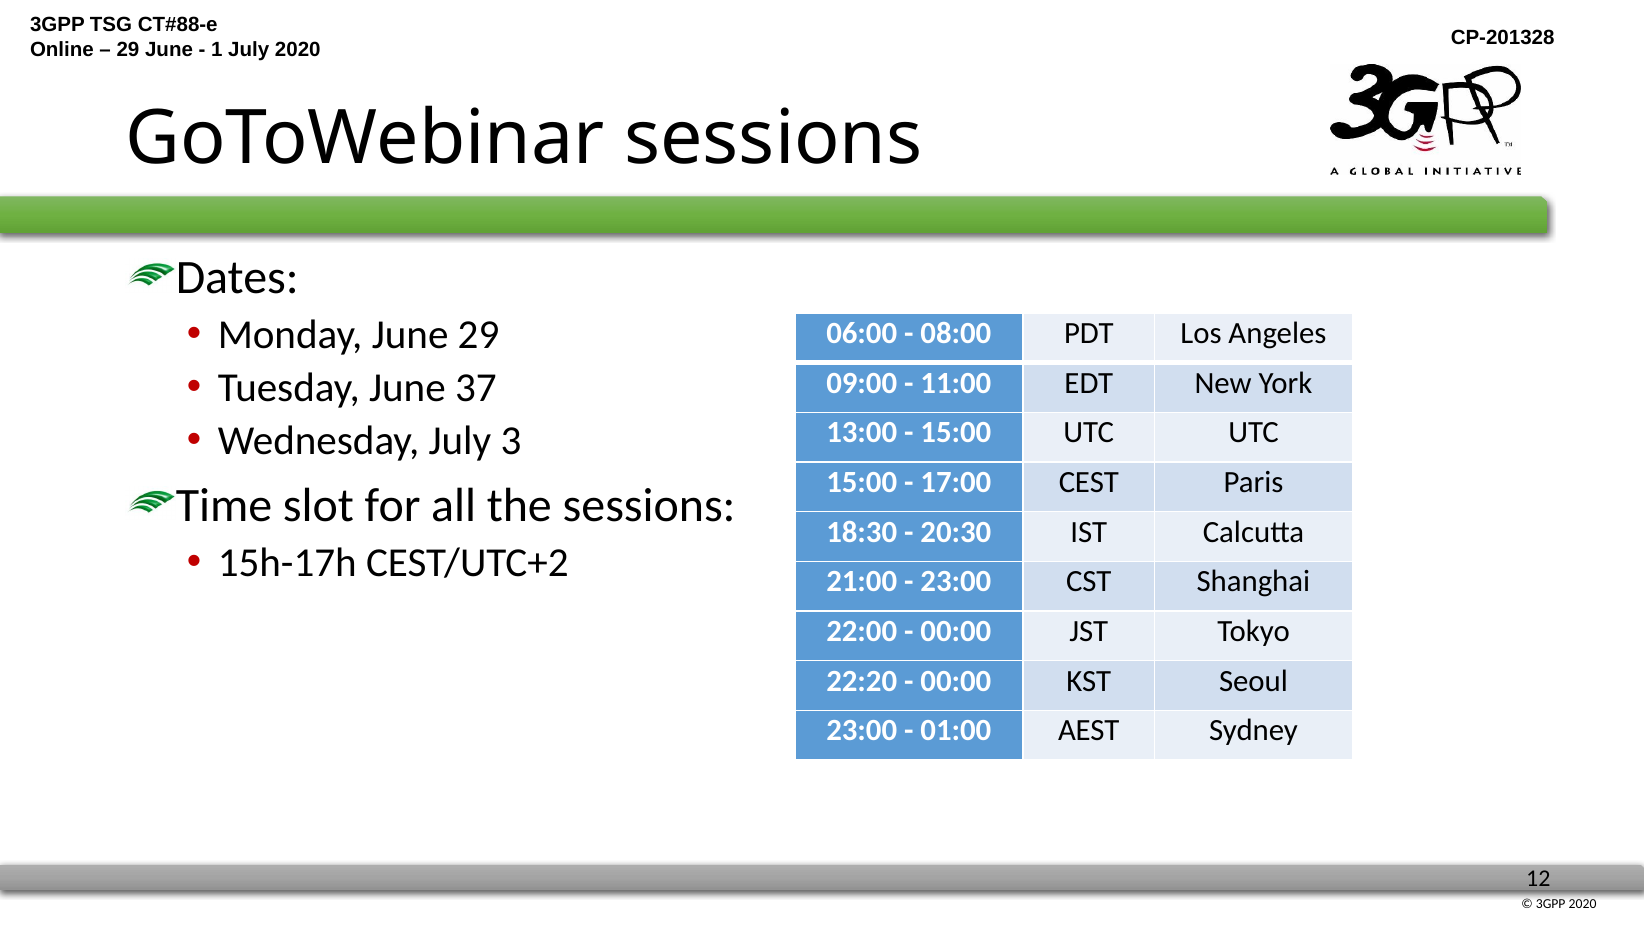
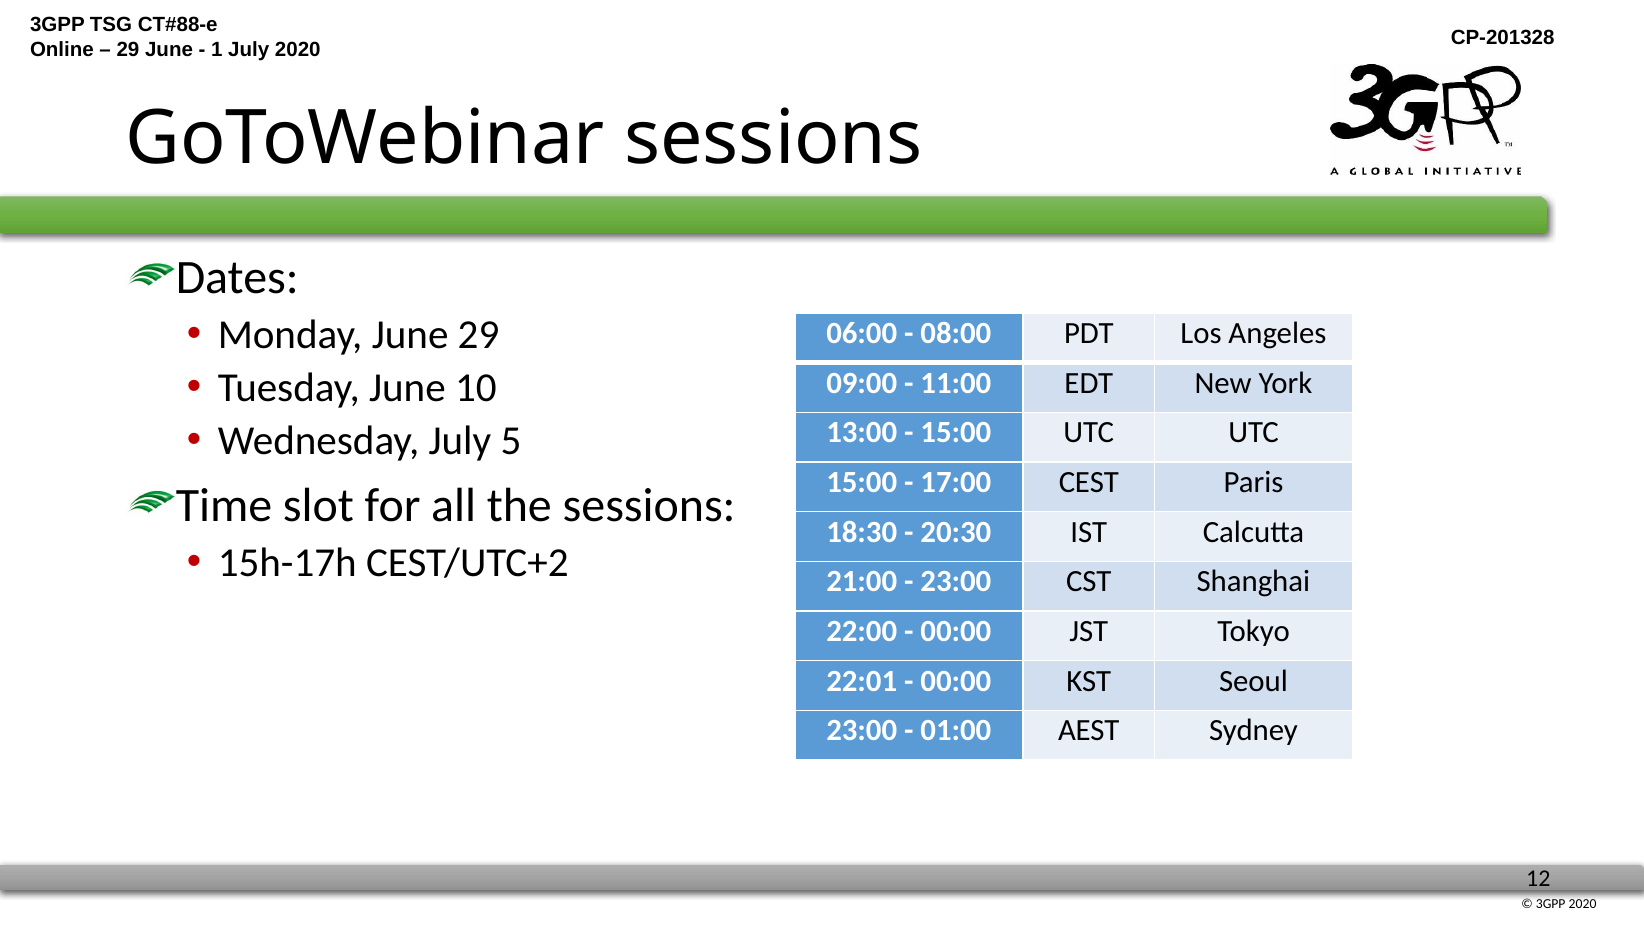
37: 37 -> 10 (476, 388)
3: 3 -> 5 (511, 440)
22:20: 22:20 -> 22:01 (862, 681)
